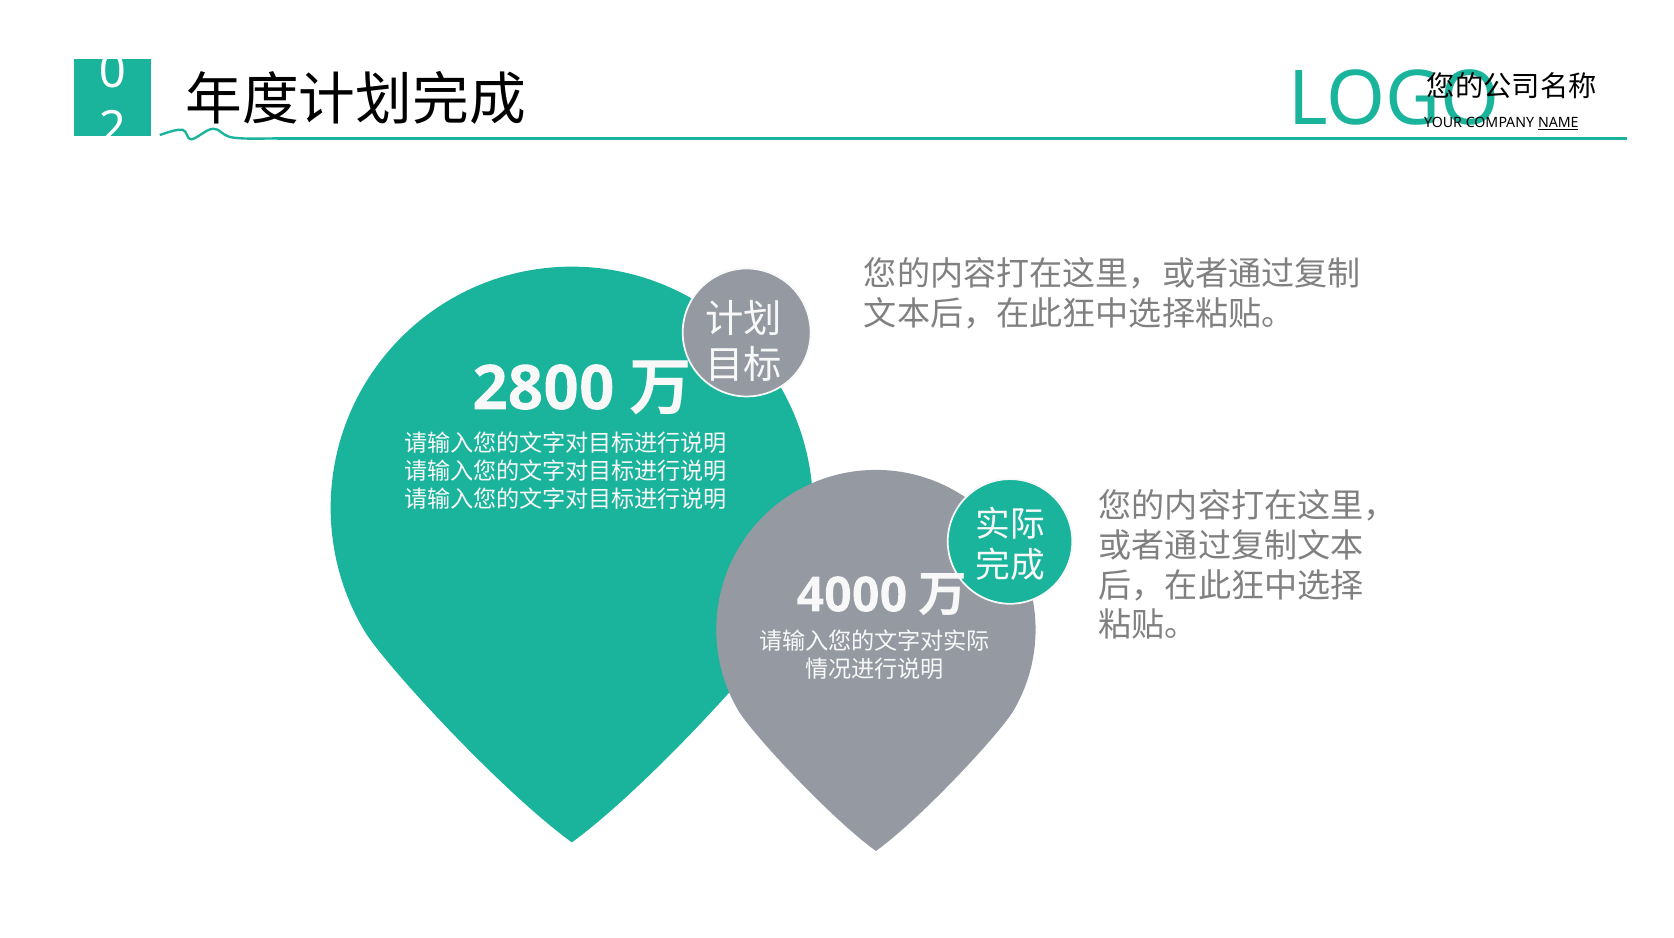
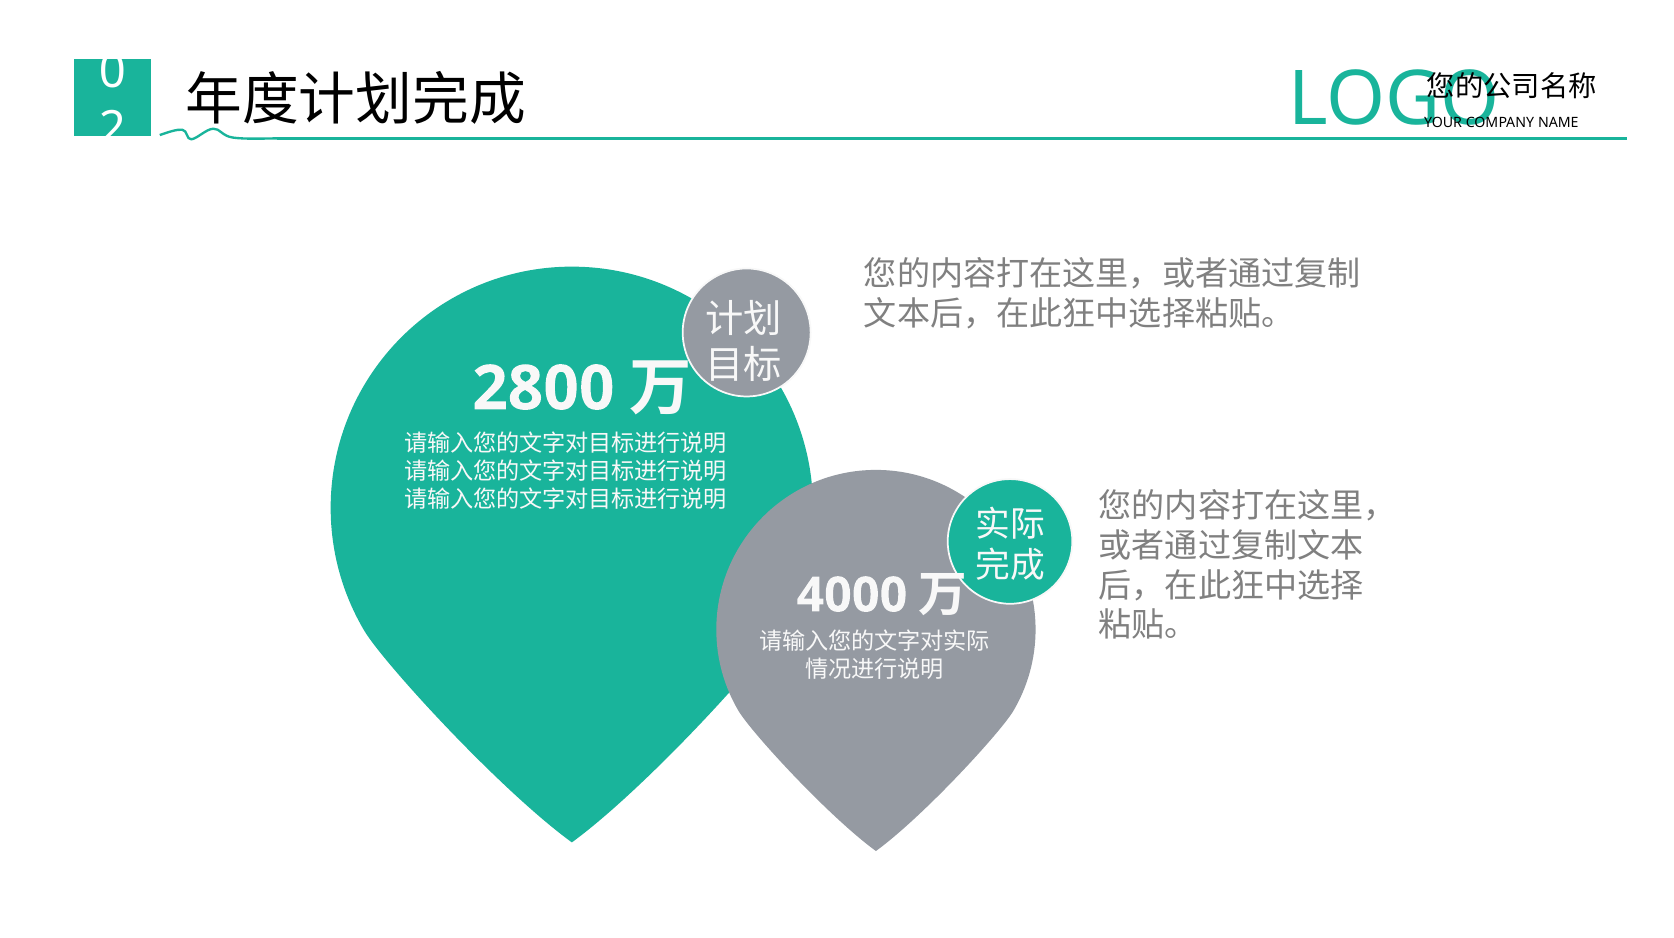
NAME underline: present -> none (1558, 123)
